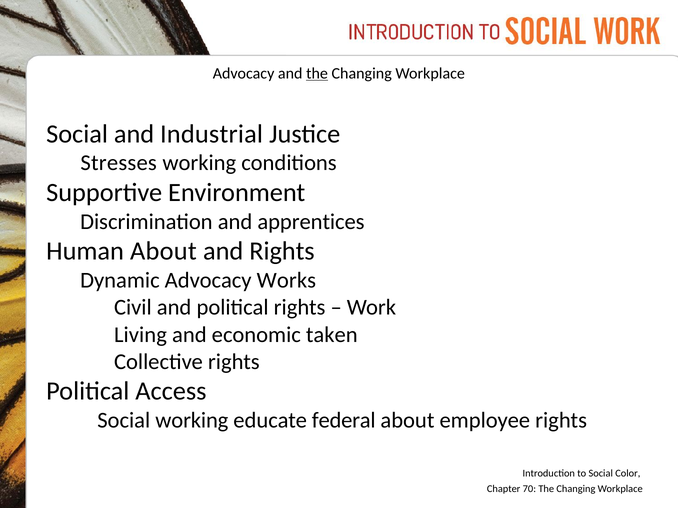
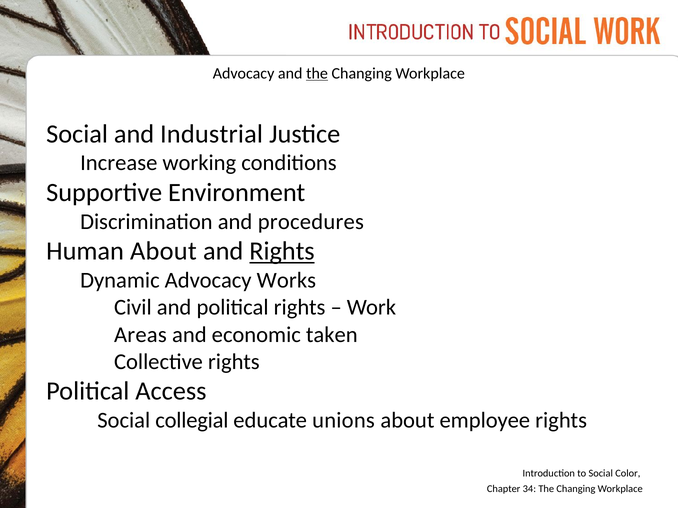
Stresses: Stresses -> Increase (119, 163)
apprentices: apprentices -> procedures (311, 222)
Rights underline: none -> present (282, 252)
Living: Living -> Areas (140, 335)
Social working: working -> collegial (192, 421)
federal: federal -> unions (343, 421)
70: 70 -> 34 (529, 489)
